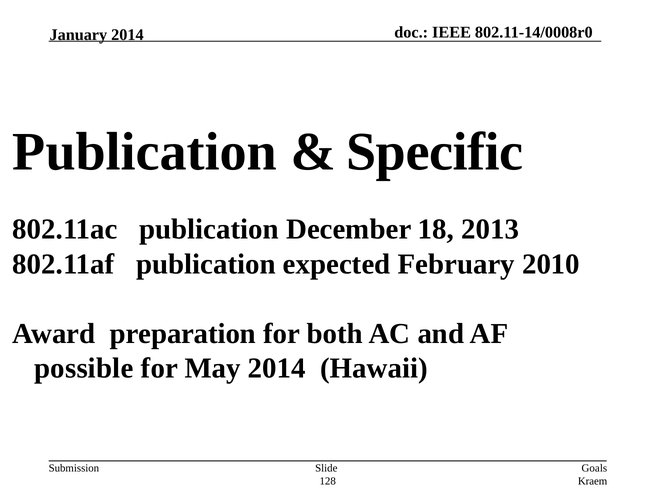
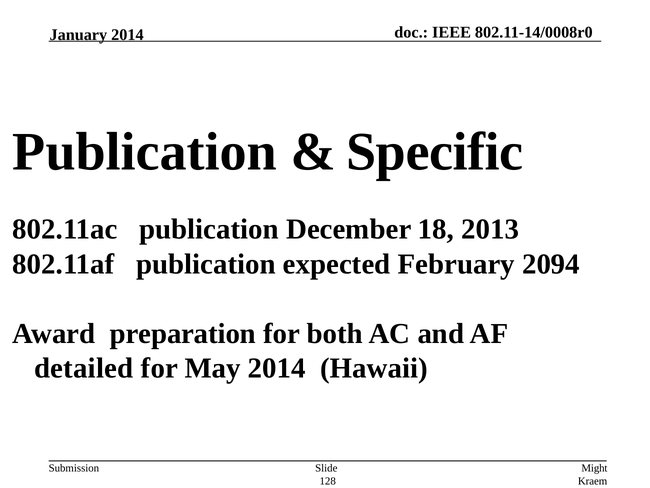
2010: 2010 -> 2094 (551, 264)
possible: possible -> detailed (84, 368)
Goals: Goals -> Might (594, 468)
